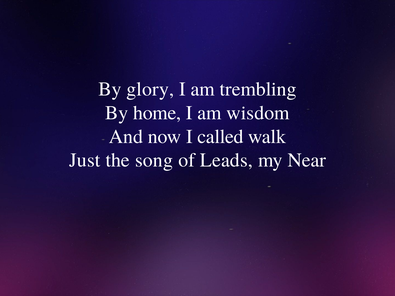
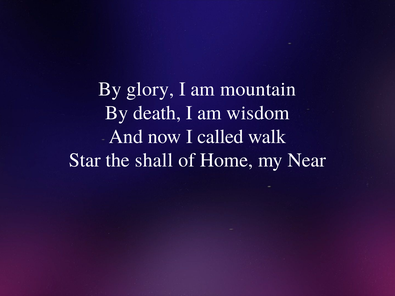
trembling: trembling -> mountain (258, 89)
home: home -> death (157, 113)
Just: Just -> Star (85, 160)
song: song -> shall (154, 160)
Leads: Leads -> Home (226, 160)
